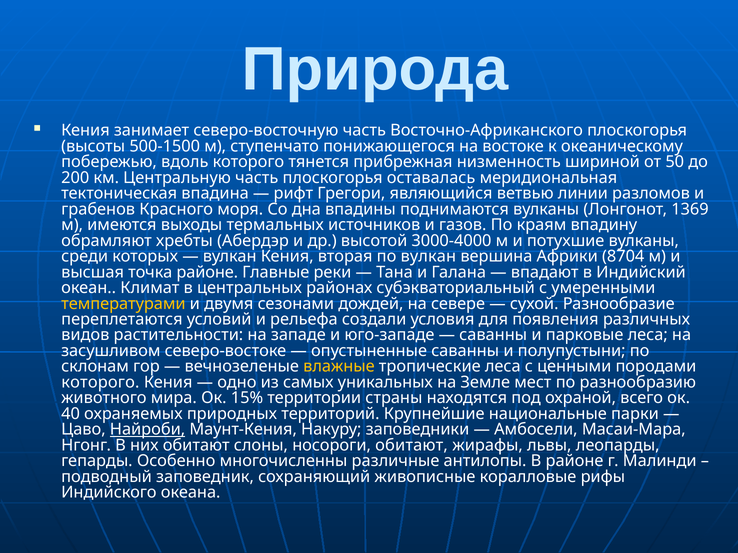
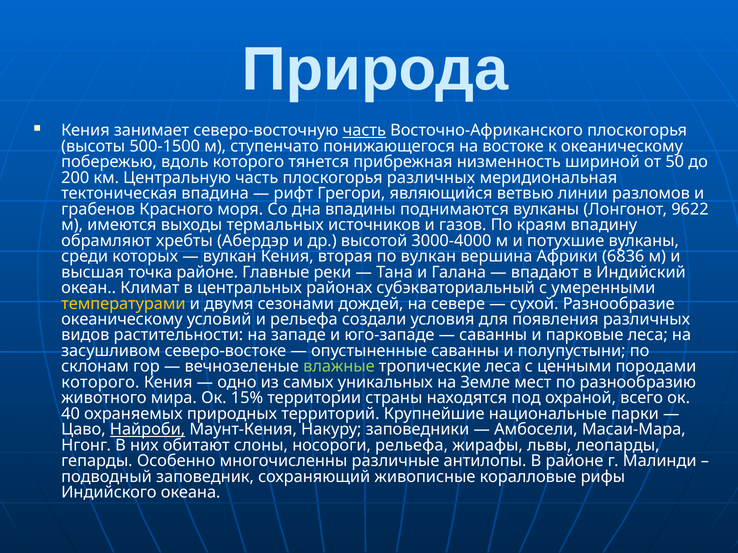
часть underline: none -> present (364, 131)
плоскогорья оставалась: оставалась -> различных (431, 178)
1369: 1369 -> 9622 (690, 209)
8704: 8704 -> 6836 (623, 257)
переплетаются: переплетаются -> океаническому (122, 320)
влажные colour: yellow -> light green (339, 367)
носороги обитают: обитают -> рельефа (412, 446)
